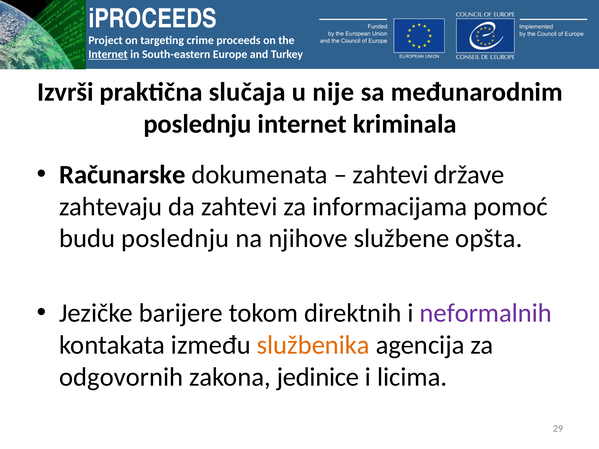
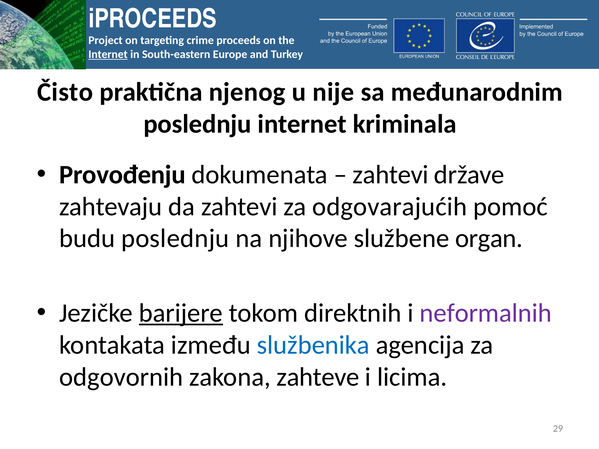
Izvrši: Izvrši -> Čisto (65, 92)
slučaja: slučaja -> njenog (247, 92)
Računarske: Računarske -> Provođenju (122, 175)
informacijama: informacijama -> odgovarajućih (390, 207)
opšta: opšta -> organ (489, 239)
barijere underline: none -> present (181, 313)
službenika colour: orange -> blue (313, 345)
jedinice: jedinice -> zahteve (318, 377)
